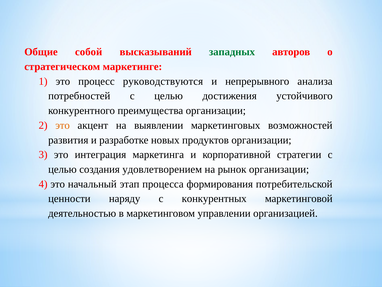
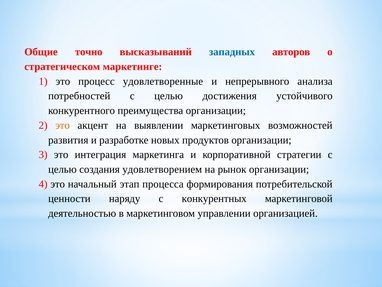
собой: собой -> точно (89, 52)
западных colour: green -> blue (232, 52)
руководствуются: руководствуются -> удовлетворенные (163, 81)
